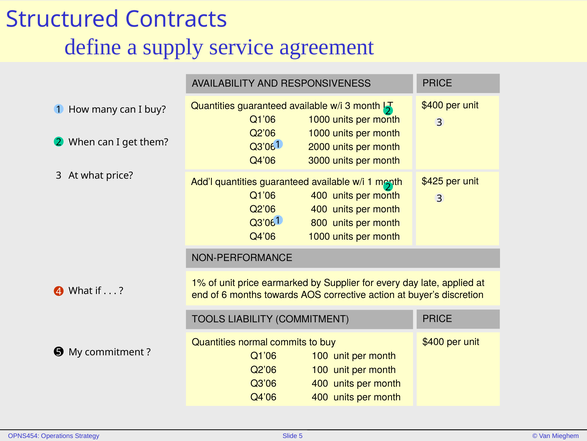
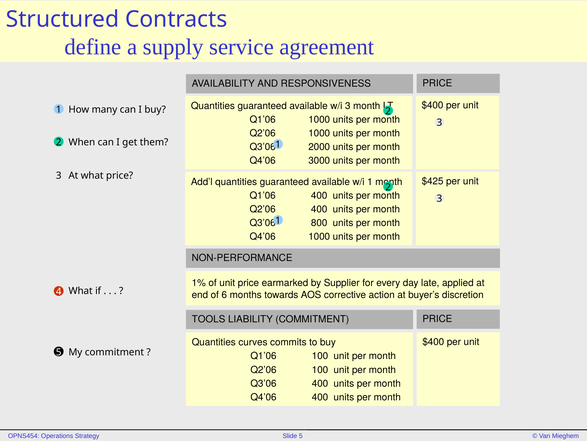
normal: normal -> curves (253, 342)
